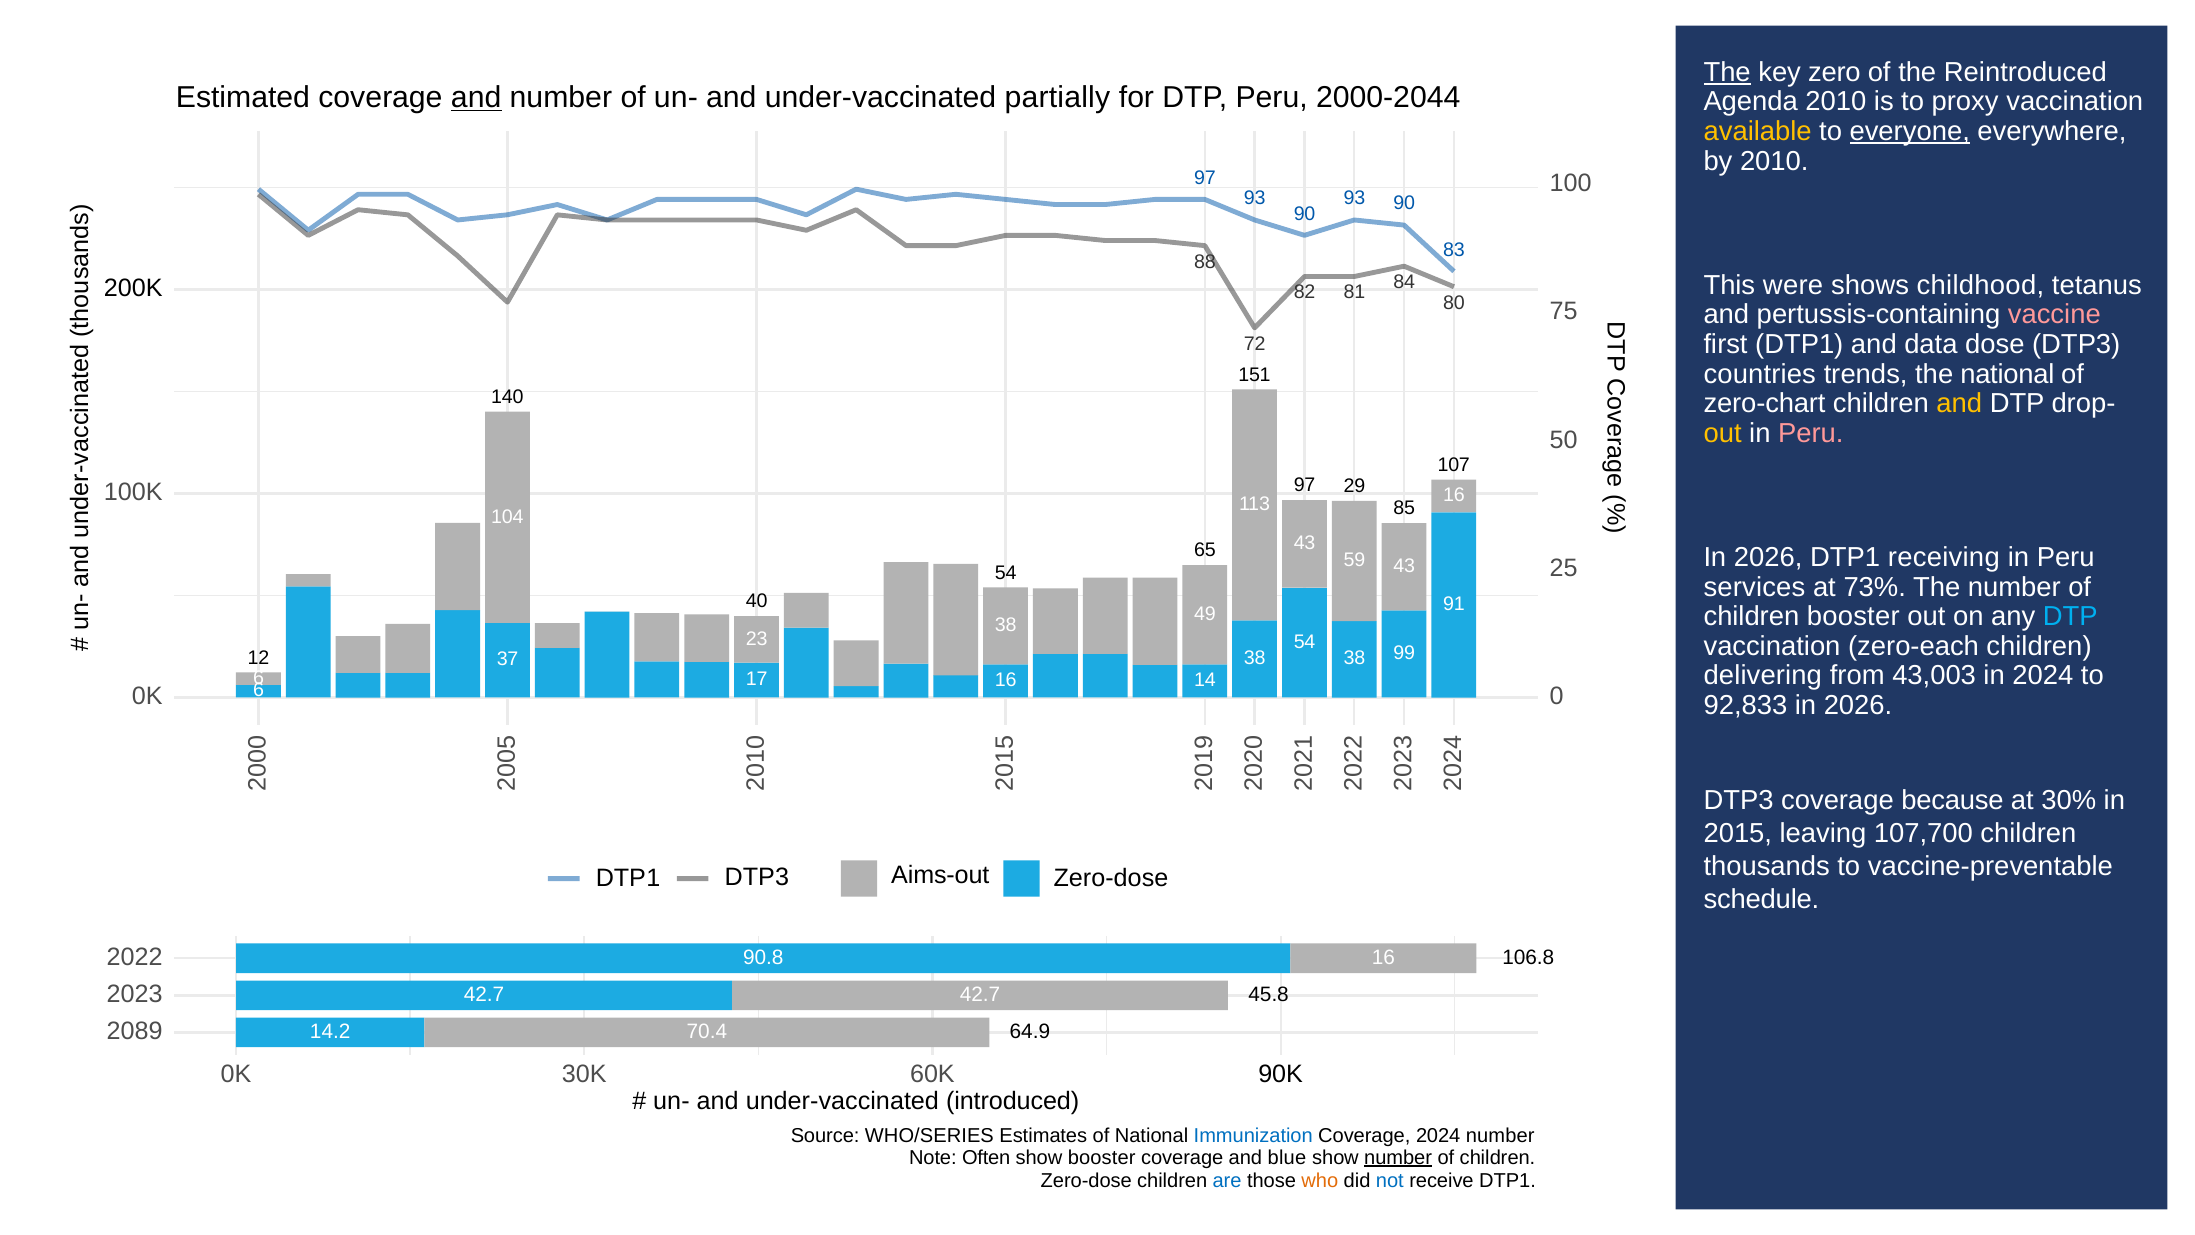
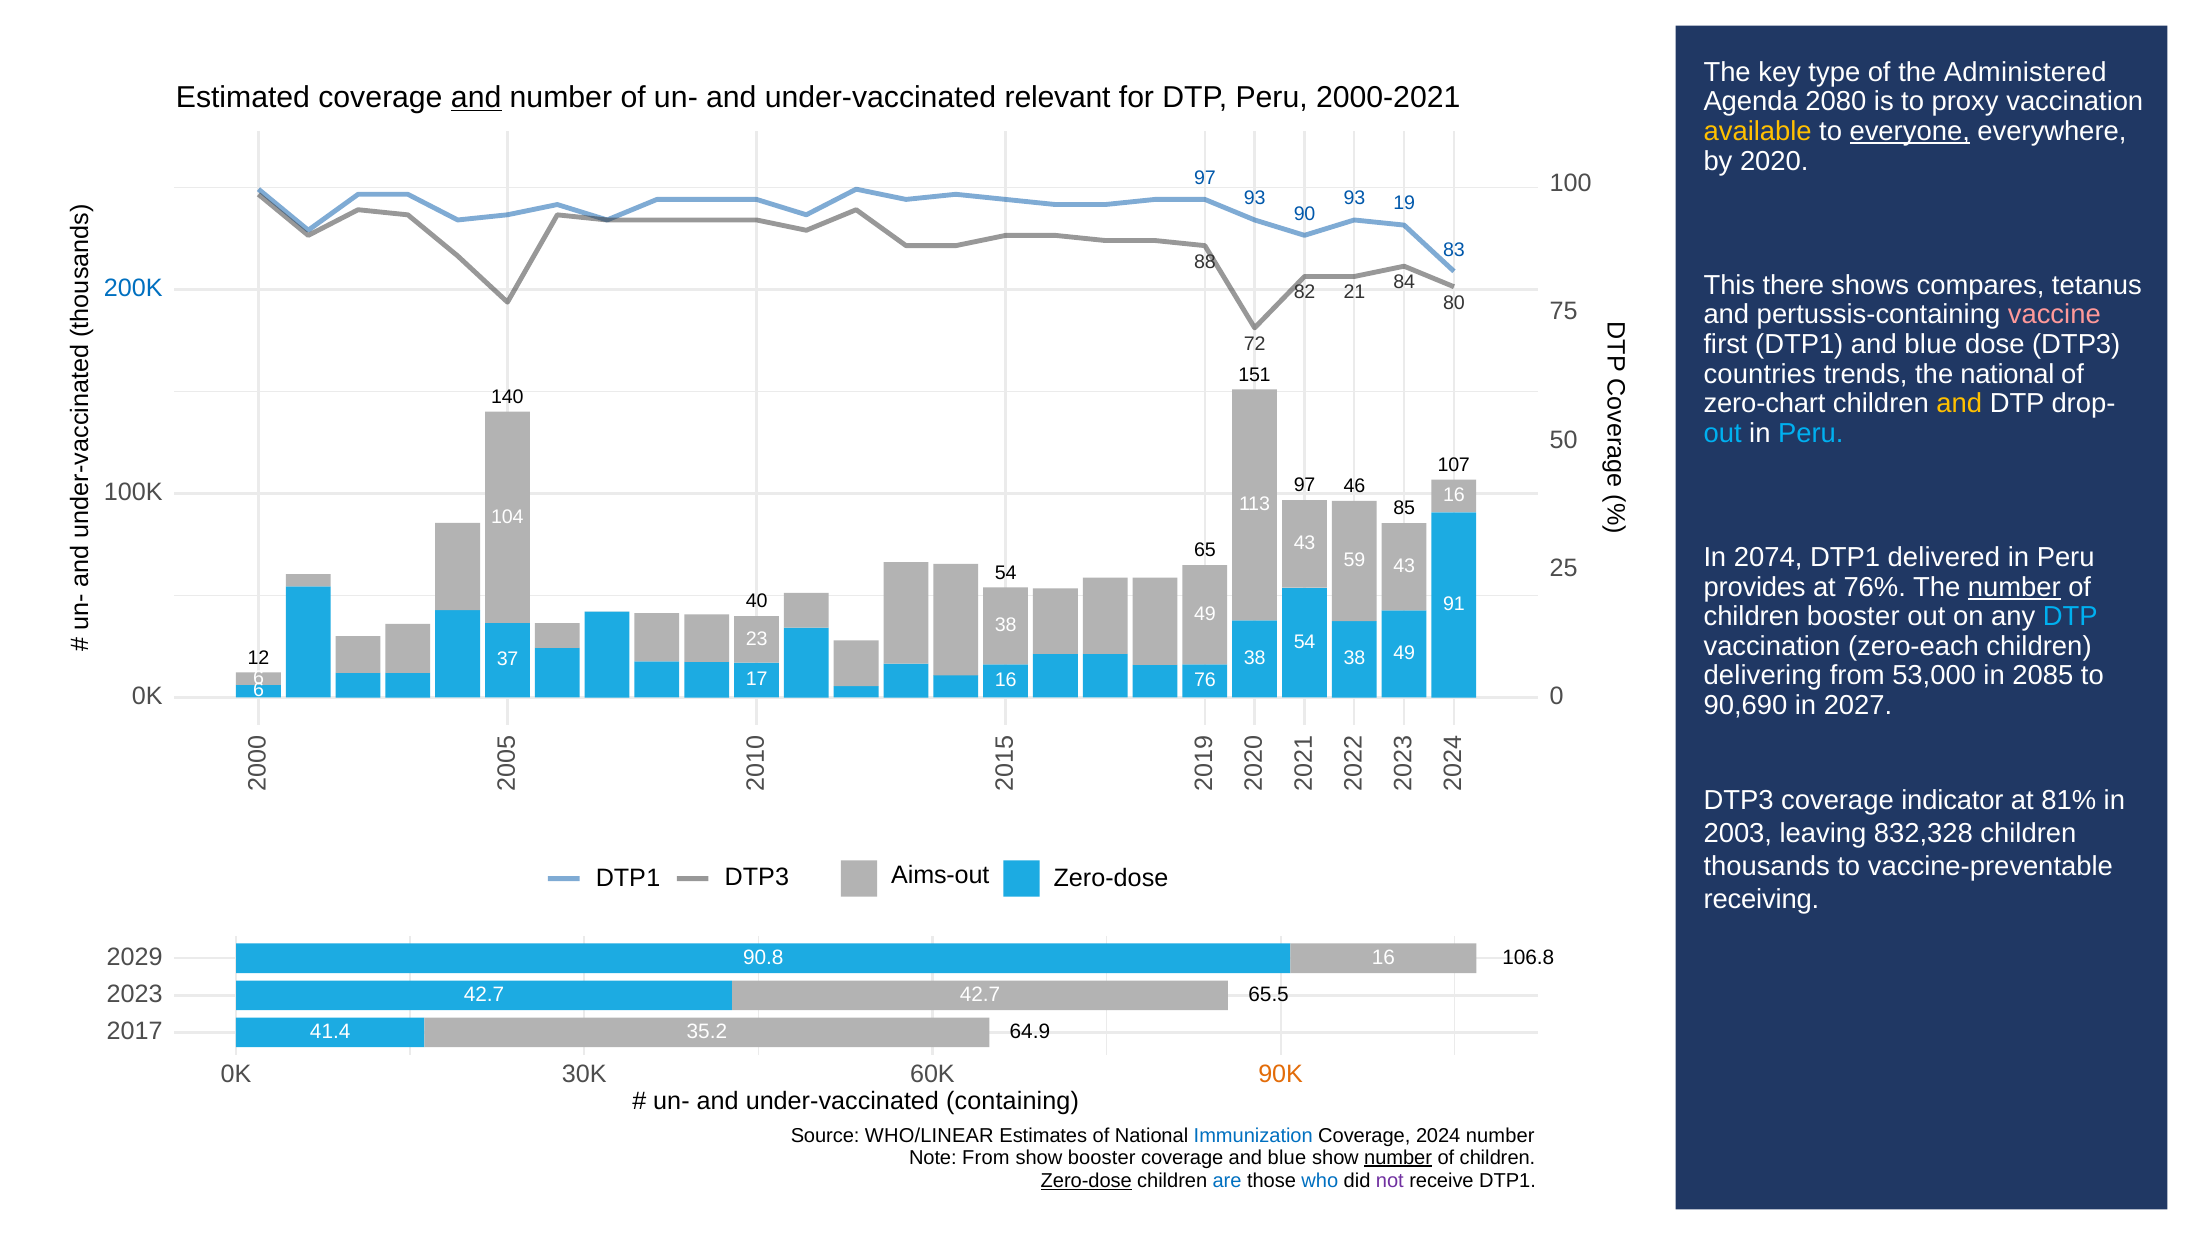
The underline: present -> none (1727, 72)
zero: zero -> type (1834, 72)
Reintroduced: Reintroduced -> Administered (2025, 72)
partially: partially -> relevant (1058, 97)
2000-2044: 2000-2044 -> 2000-2021 (1388, 97)
Agenda 2010: 2010 -> 2080 (1836, 102)
by 2010: 2010 -> 2020 (1774, 161)
90: 90 -> 19 (1404, 203)
were: were -> there (1793, 285)
childhood: childhood -> compares (1981, 285)
200K colour: black -> blue (133, 289)
81: 81 -> 21 (1354, 292)
DTP1 and data: data -> blue (1931, 344)
out colour: yellow -> light blue (1723, 433)
Peru colour: pink -> light blue (1811, 433)
29: 29 -> 46 (1354, 486)
2026: 2026 -> 2074 (1768, 557)
receiving: receiving -> delivered (1944, 557)
services: services -> provides (1755, 587)
73%: 73% -> 76% (1875, 587)
number underline: none -> present (2014, 587)
99: 99 -> 49 (1404, 653)
43,003: 43,003 -> 53,000 (1934, 676)
in 2024: 2024 -> 2085 (2043, 676)
14: 14 -> 76 (1205, 680)
92,833: 92,833 -> 90,690 (1745, 705)
2026: 2026 -> 2027 (1858, 705)
because: because -> indicator (1952, 801)
30%: 30% -> 81% (2069, 801)
2015: 2015 -> 2003 (1738, 834)
107,700: 107,700 -> 832,328 (1923, 834)
schedule: schedule -> receiving (1761, 899)
2022: 2022 -> 2029 (135, 957)
45.8: 45.8 -> 65.5 (1269, 994)
2089: 2089 -> 2017 (135, 1031)
14.2: 14.2 -> 41.4 (330, 1031)
70.4: 70.4 -> 35.2 (707, 1031)
90K colour: black -> orange (1281, 1074)
introduced: introduced -> containing (1013, 1101)
WHO/SERIES: WHO/SERIES -> WHO/LINEAR (929, 1135)
Note Often: Often -> From (986, 1157)
Zero-dose underline: none -> present (1086, 1181)
who colour: orange -> blue (1320, 1181)
not colour: blue -> purple (1390, 1181)
